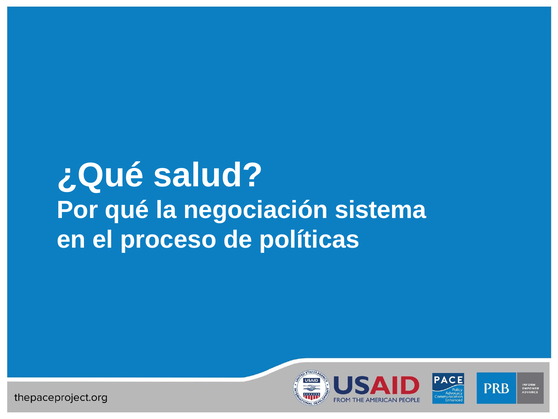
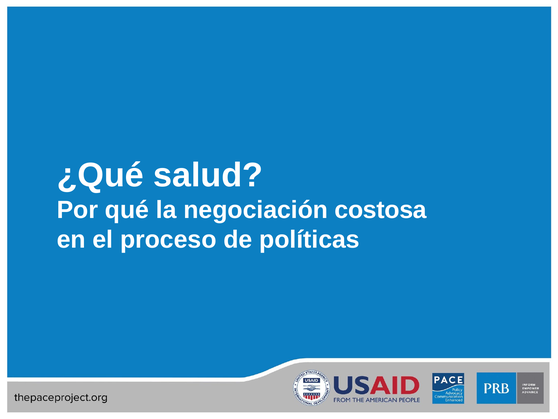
sistema: sistema -> costosa (381, 210)
